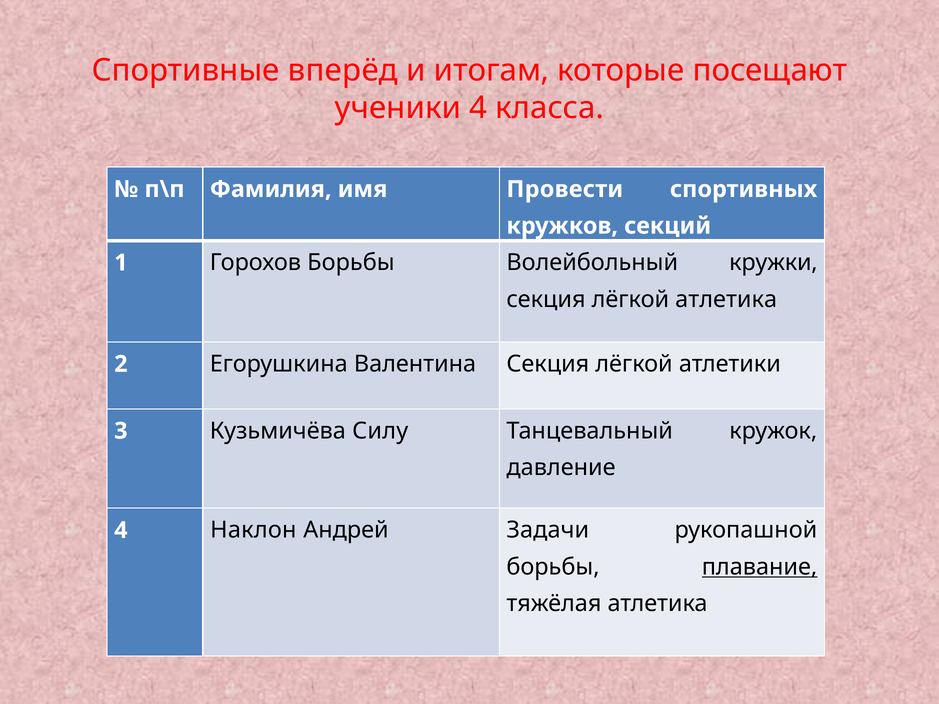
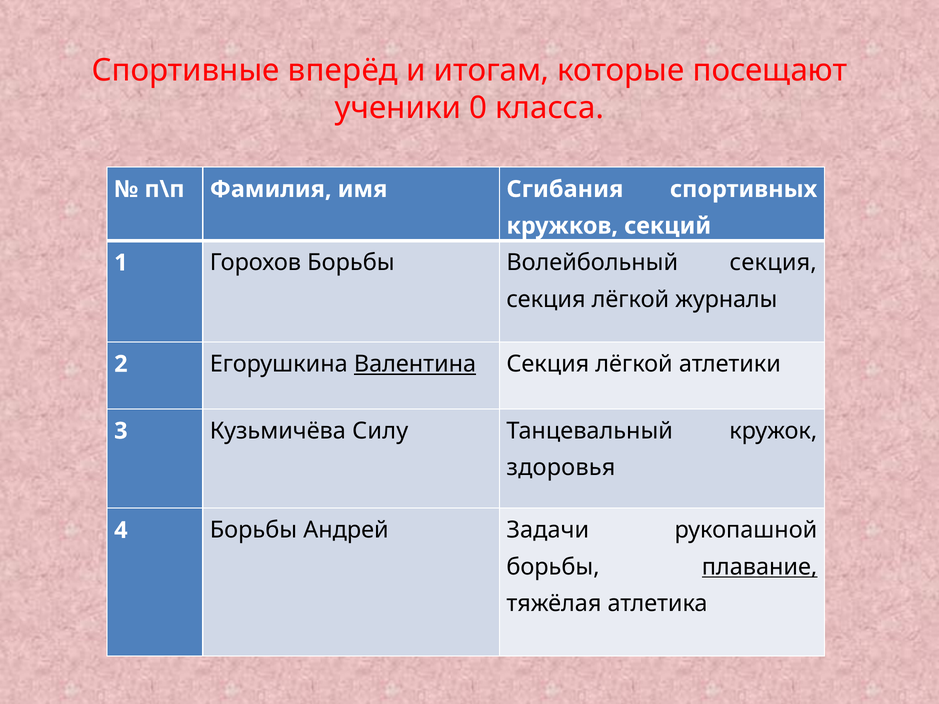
ученики 4: 4 -> 0 (478, 108)
Провести: Провести -> Сгибания (565, 189)
Волейбольный кружки: кружки -> секция (773, 263)
лёгкой атлетика: атлетика -> журналы (726, 299)
Валентина underline: none -> present (415, 364)
давление: давление -> здоровья (561, 468)
4 Наклон: Наклон -> Борьбы (253, 530)
